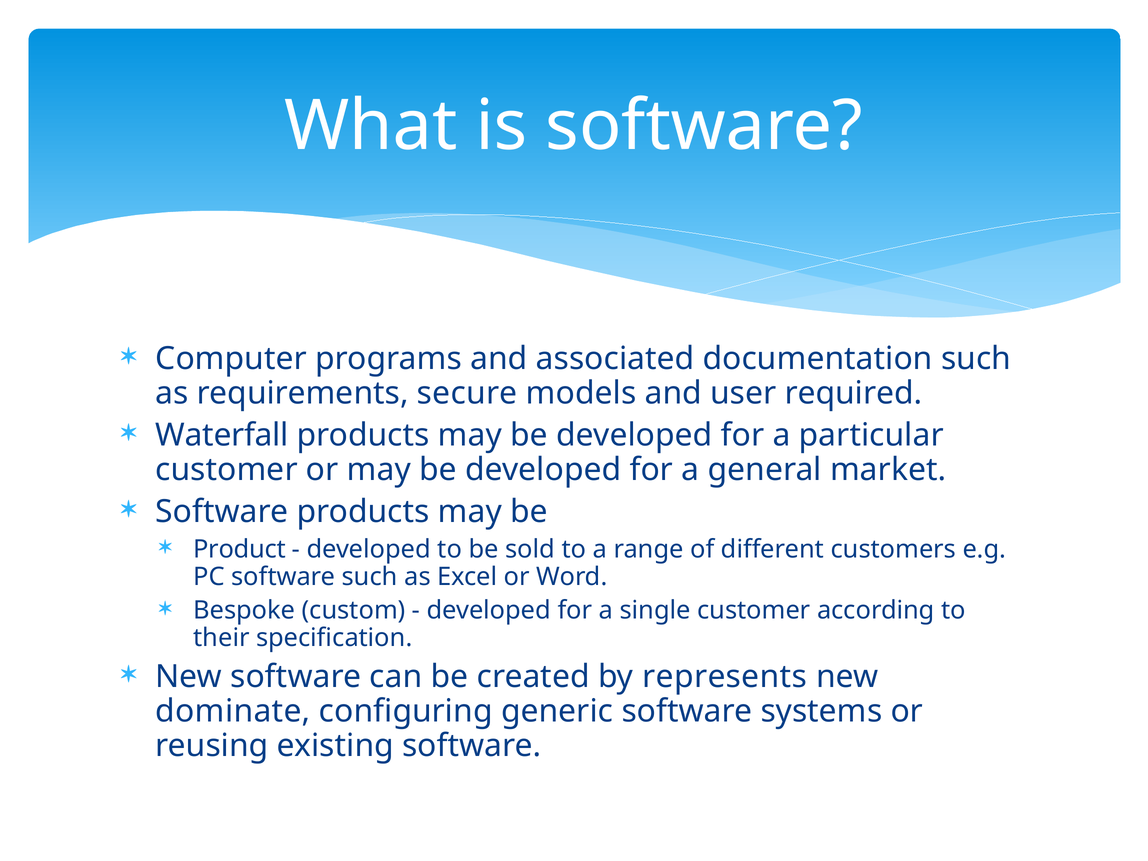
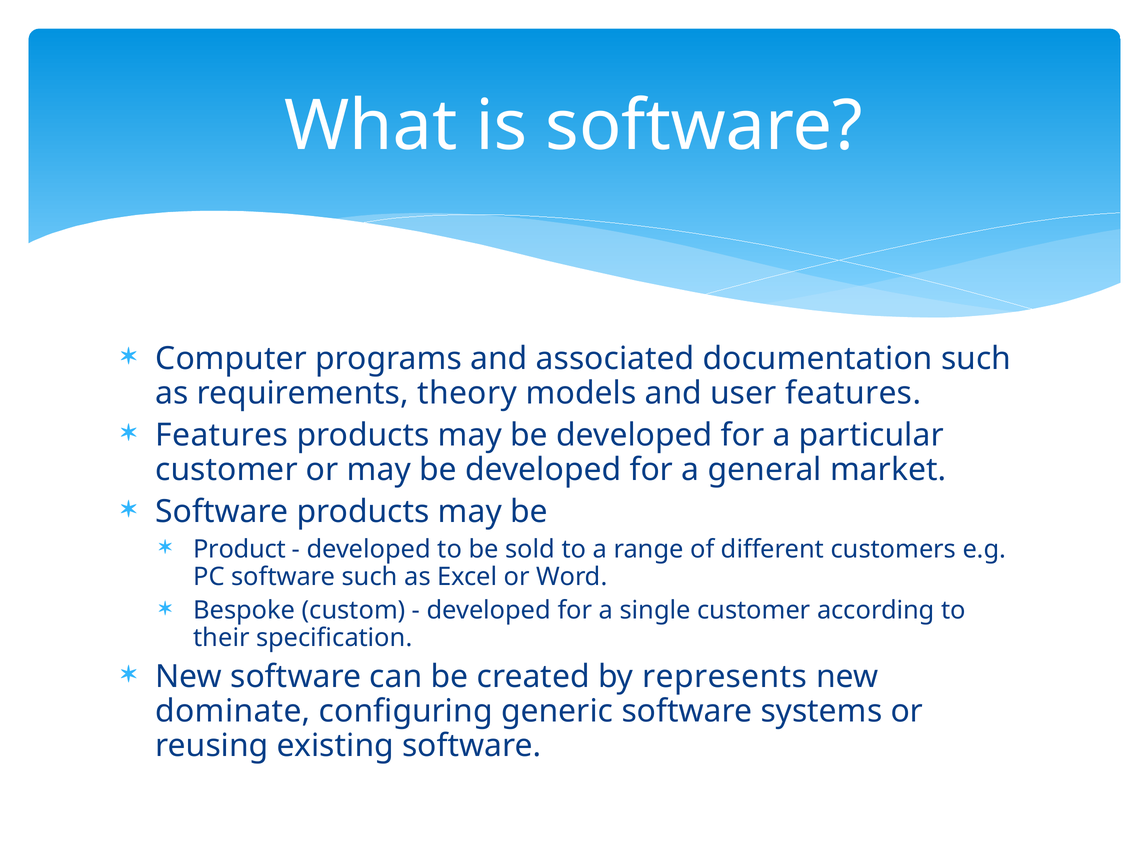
secure: secure -> theory (467, 393)
user required: required -> features (853, 393)
Waterfall: Waterfall -> Features (222, 435)
